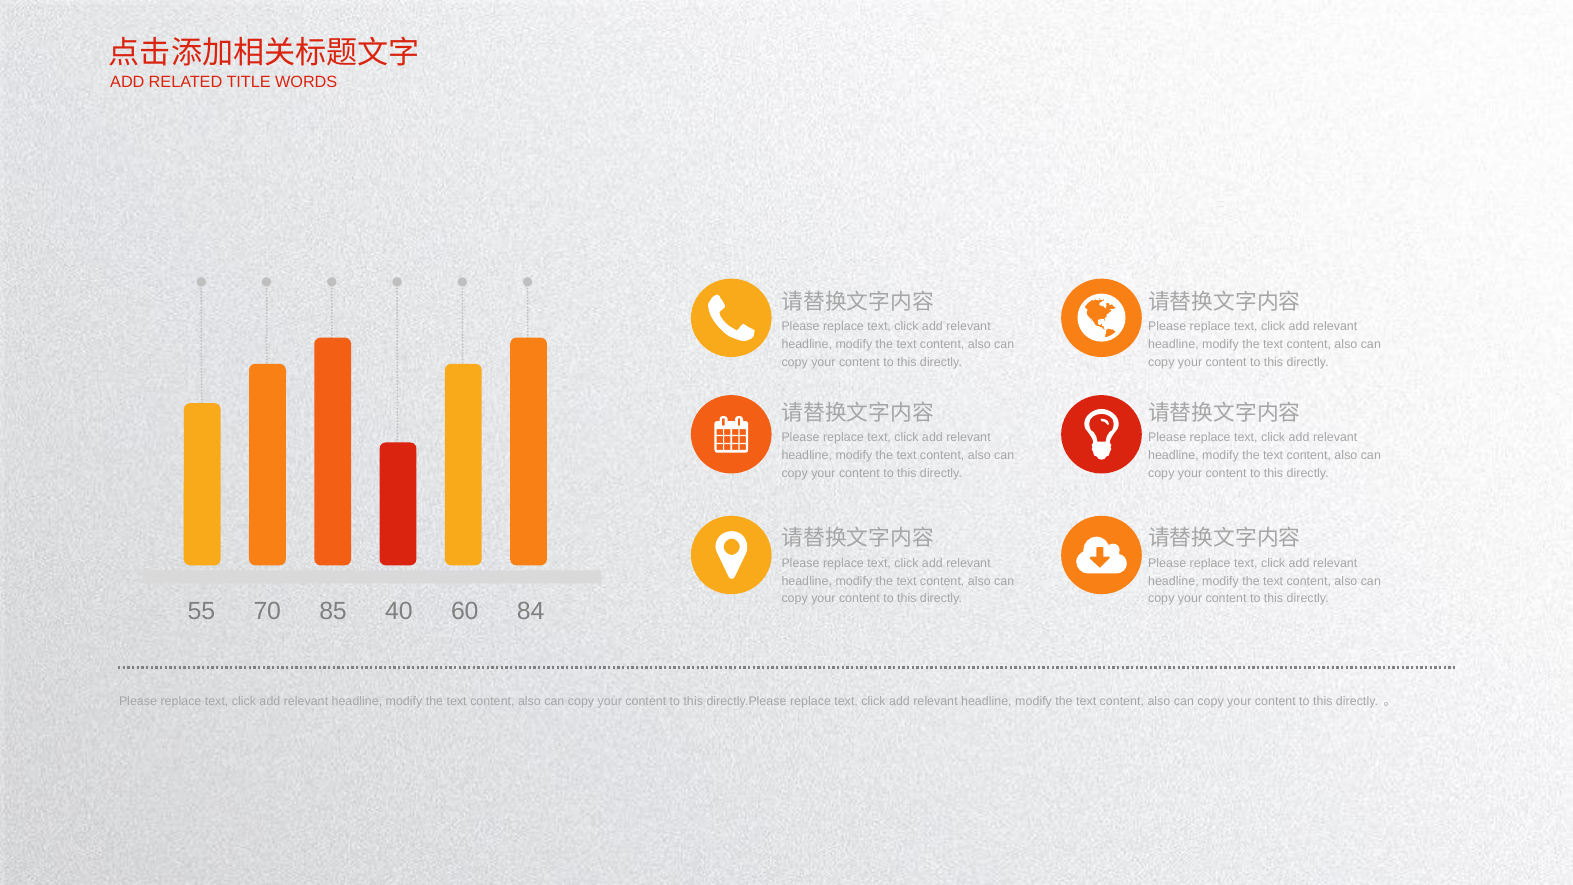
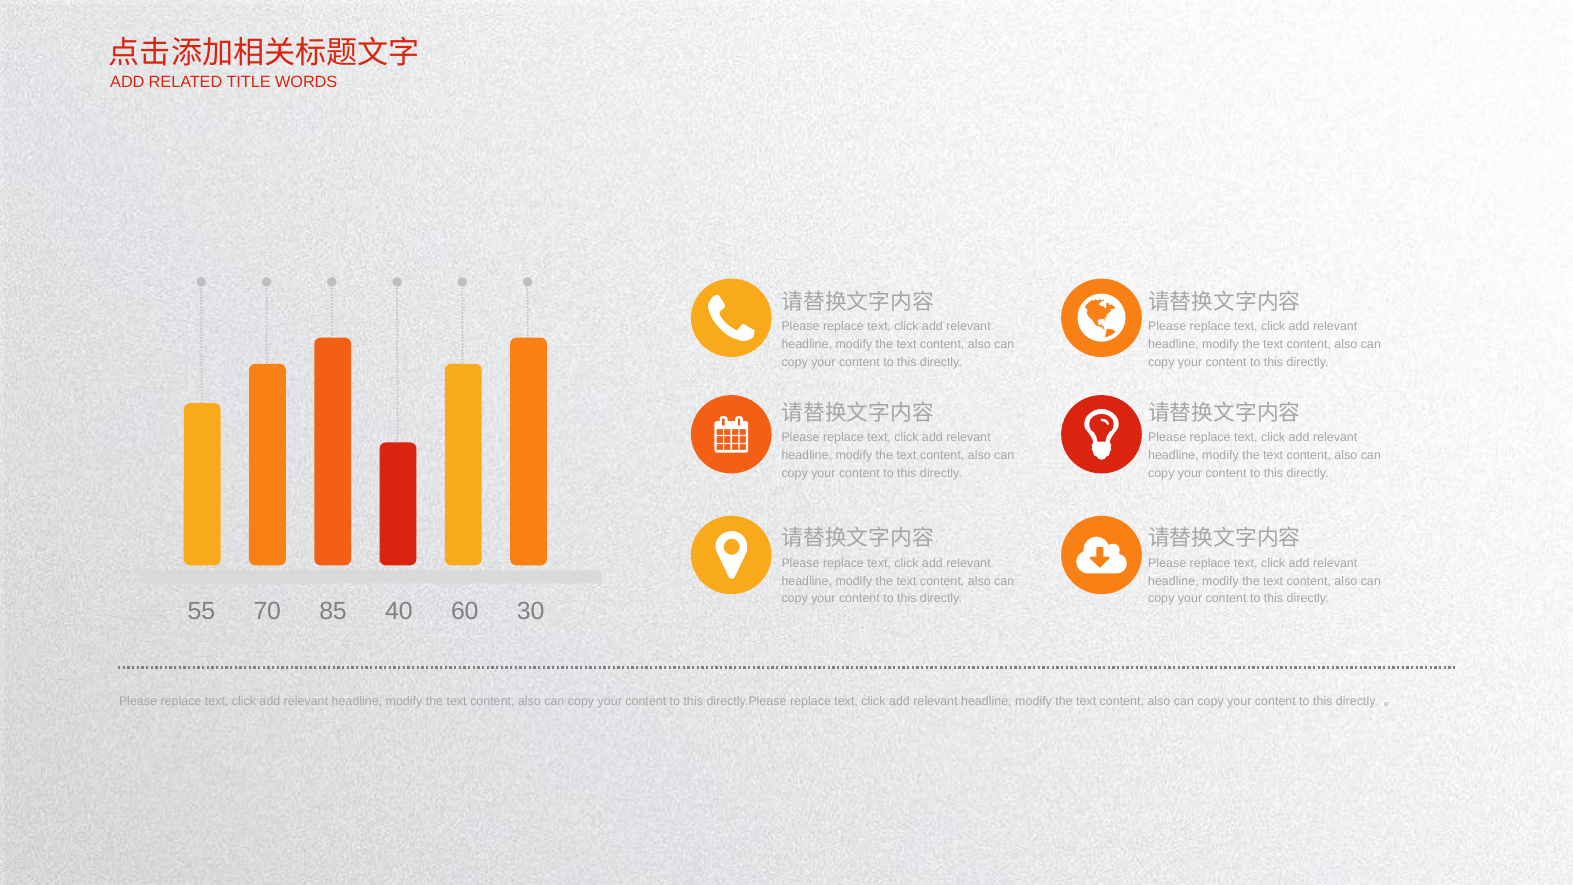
84: 84 -> 30 (531, 611)
